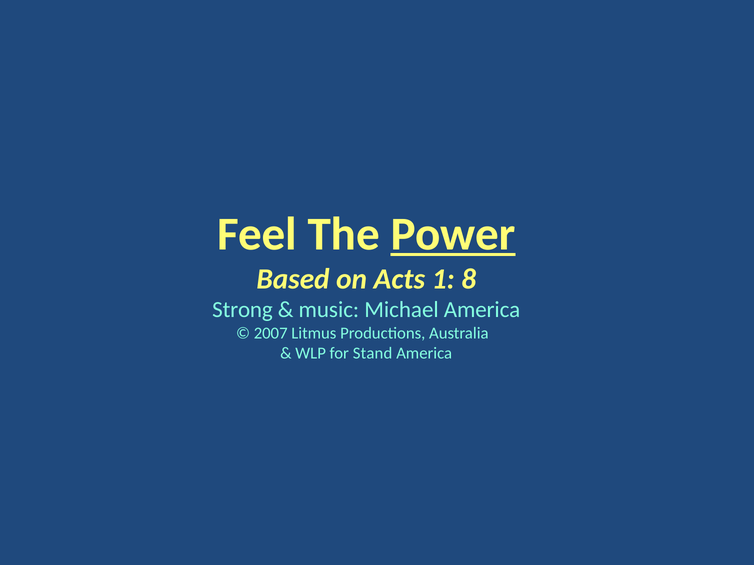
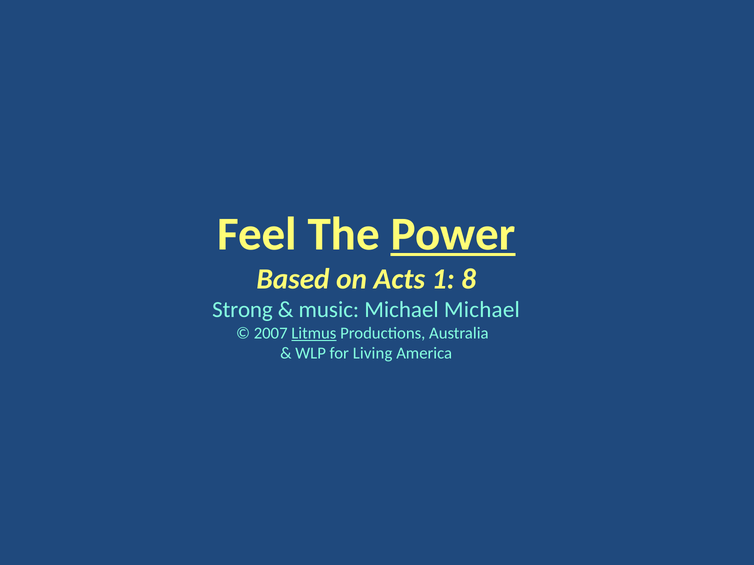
Michael America: America -> Michael (482, 310)
Litmus underline: none -> present (314, 334)
Stand: Stand -> Living (373, 354)
